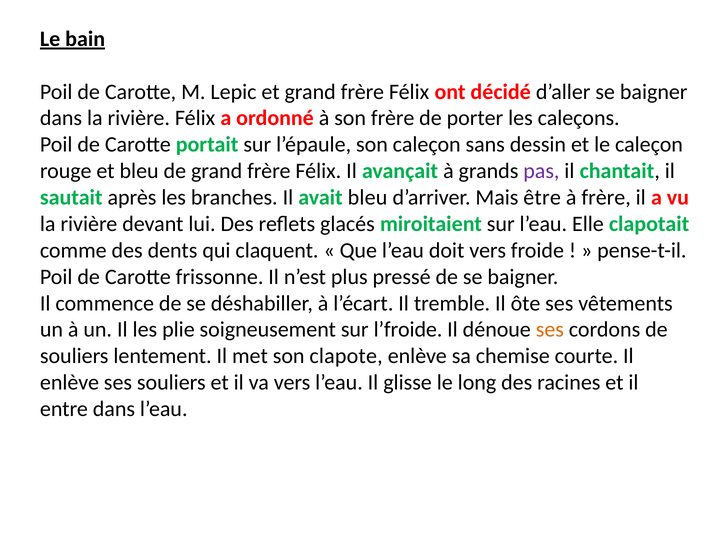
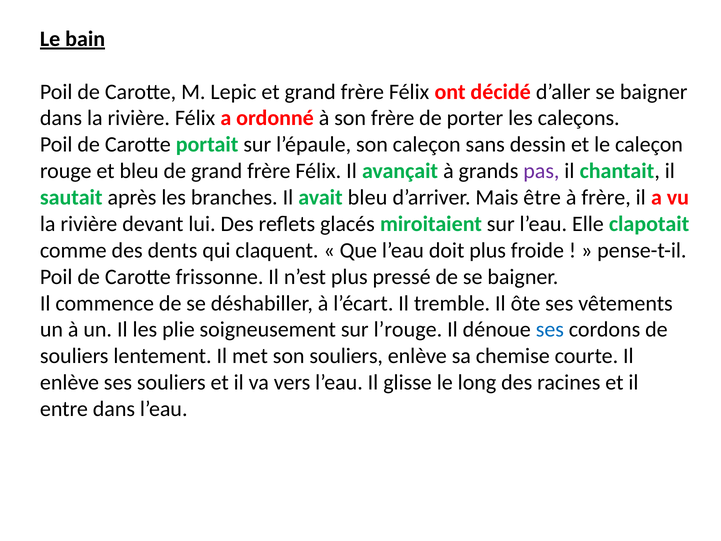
doit vers: vers -> plus (488, 250)
l’froide: l’froide -> l’rouge (408, 330)
ses colour: orange -> blue (550, 330)
son clapote: clapote -> souliers (346, 356)
